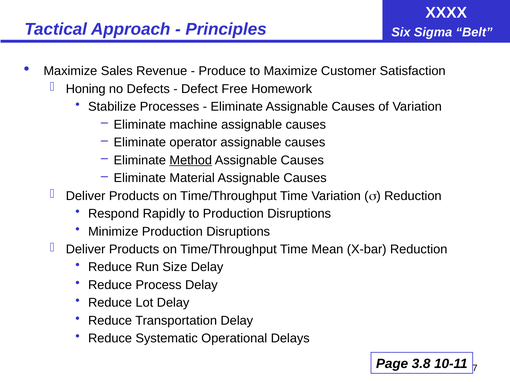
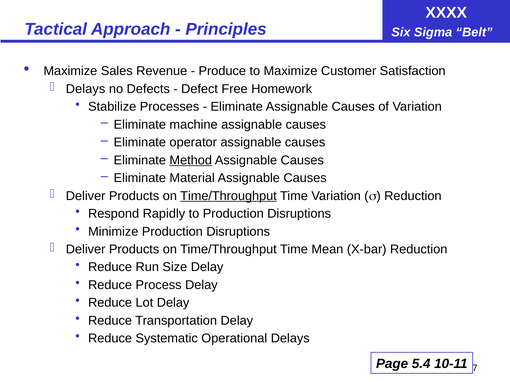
Honing: Honing -> Delays (86, 89)
Time/Throughput underline: none -> present (228, 196)
3.8: 3.8 -> 5.4 (421, 364)
